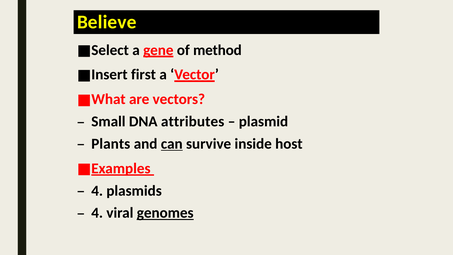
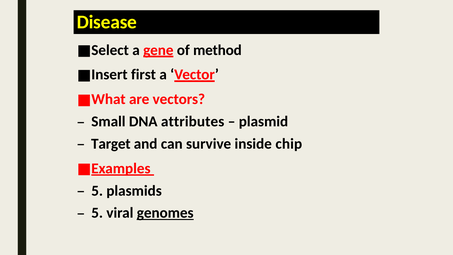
Believe: Believe -> Disease (107, 22)
Plants: Plants -> Target (111, 144)
can underline: present -> none (172, 144)
host: host -> chip (289, 144)
4: 4 -> 5 (97, 191)
4: 4 -> 5 (97, 213)
